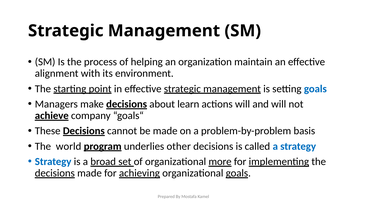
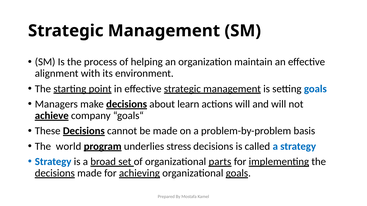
other: other -> stress (179, 147)
more: more -> parts (220, 162)
